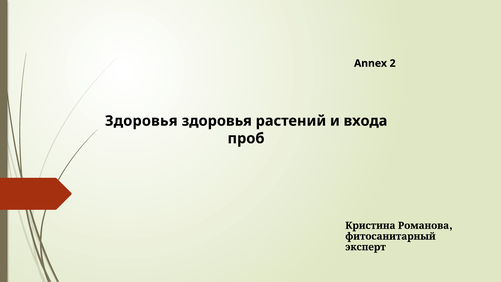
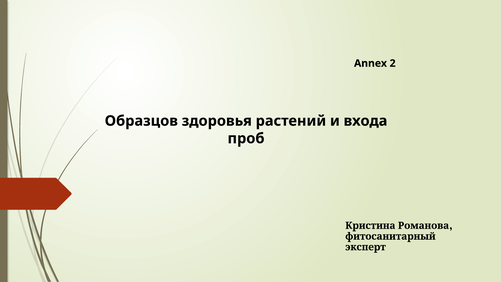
Здоровья: Здоровья -> Образцов (141, 121)
